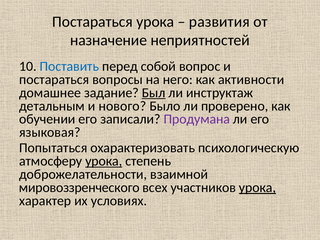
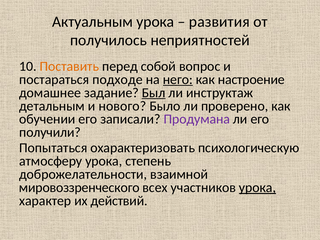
Постараться: Постараться -> Актуальным (93, 22)
назначение: назначение -> получилось (109, 40)
Поставить colour: blue -> orange (69, 66)
вопросы: вопросы -> подходе (118, 80)
него underline: none -> present (178, 80)
активности: активности -> настроение (251, 80)
языковая: языковая -> получили (50, 132)
урока underline: present -> none (104, 161)
условиях: условиях -> действий (119, 201)
